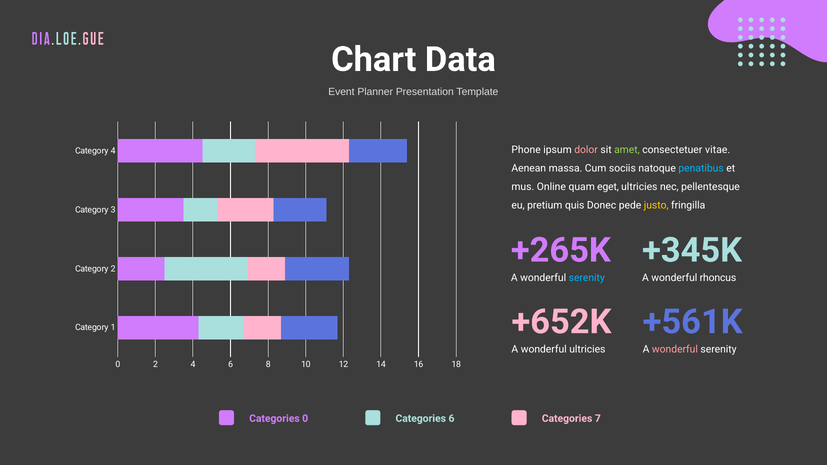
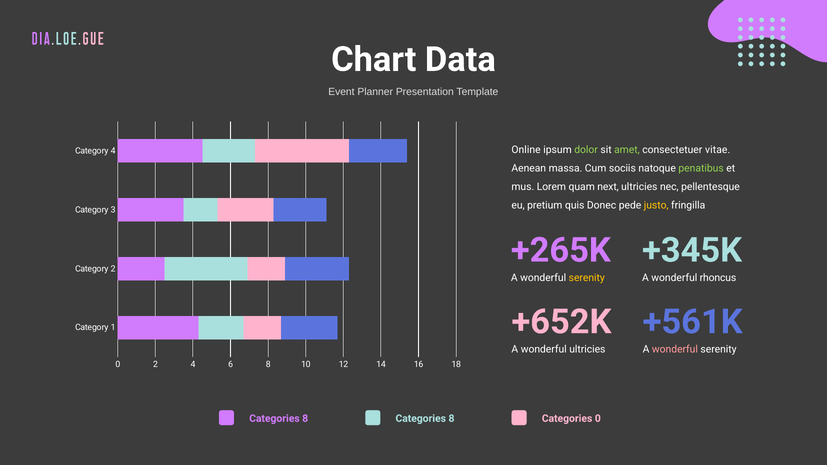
Phone: Phone -> Online (526, 150)
dolor colour: pink -> light green (586, 150)
penatibus colour: light blue -> light green (701, 168)
Online: Online -> Lorem (551, 187)
eget: eget -> next (608, 187)
serenity colour: light blue -> yellow (587, 278)
0: 0 -> 8 (305, 419)
6: 6 -> 8 (451, 419)
Categories 7: 7 -> 0 (598, 419)
